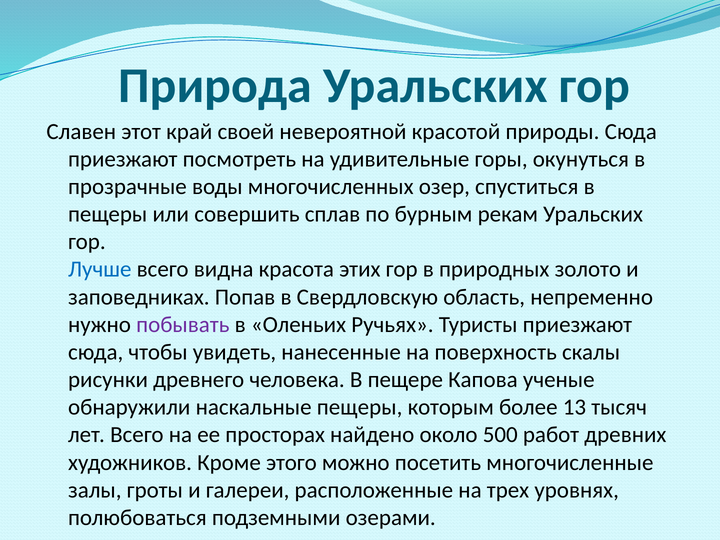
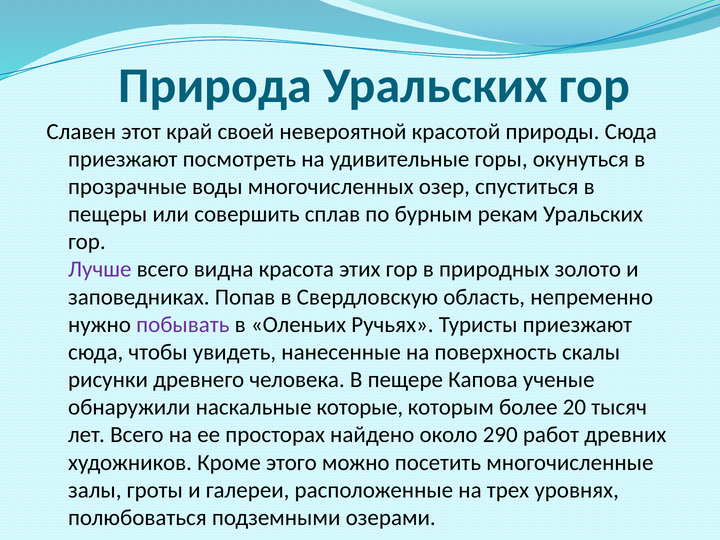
Лучше colour: blue -> purple (100, 269)
наскальные пещеры: пещеры -> которые (360, 407)
13: 13 -> 20 (574, 407)
500: 500 -> 290 (500, 435)
